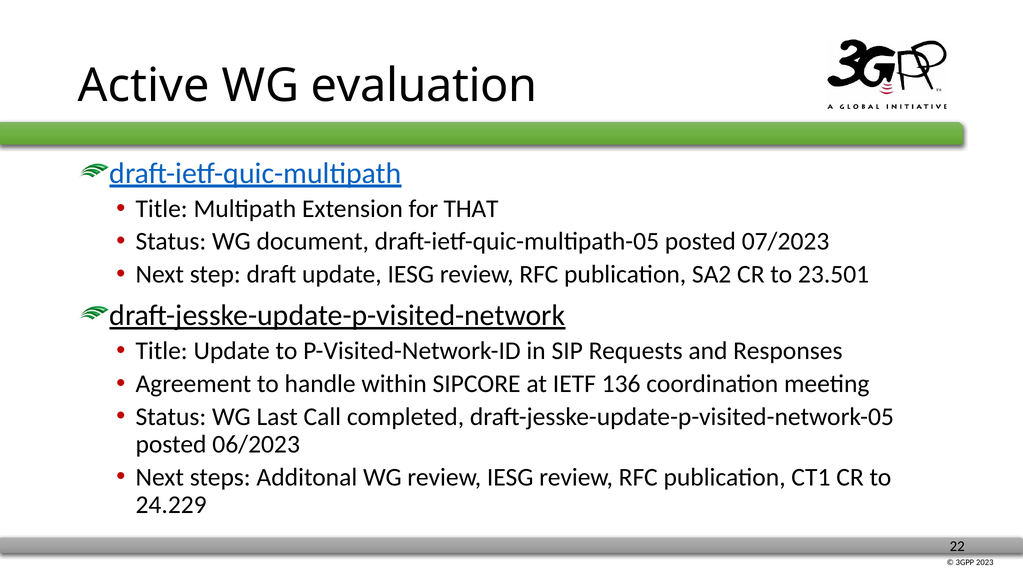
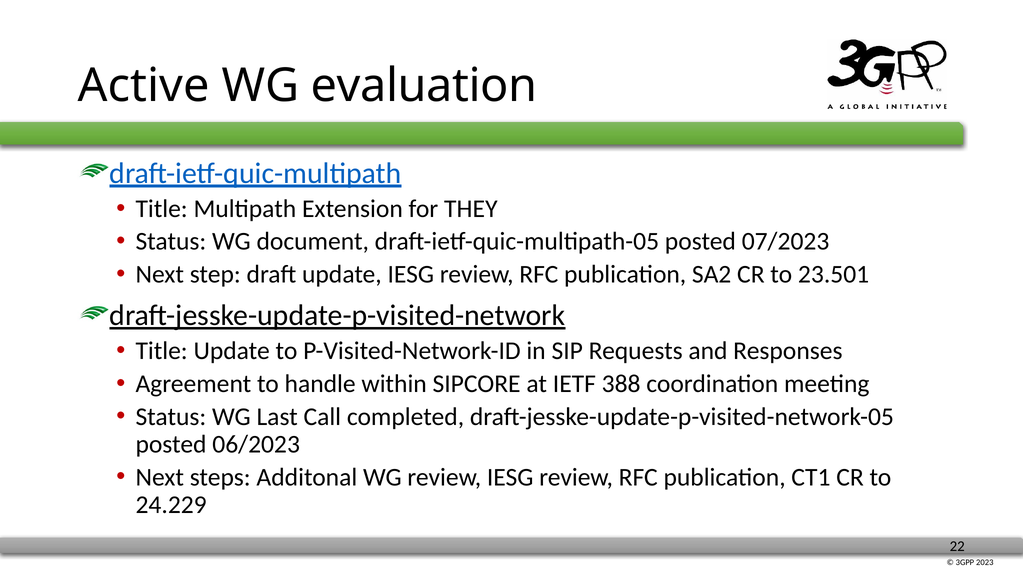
THAT: THAT -> THEY (471, 209)
136: 136 -> 388 (621, 384)
